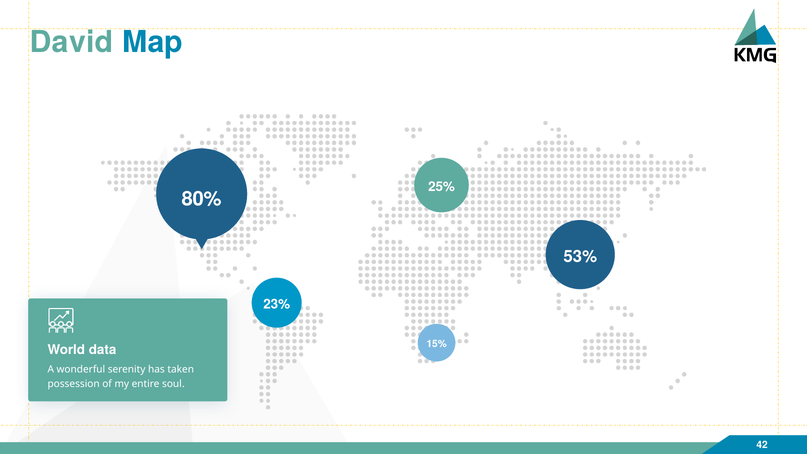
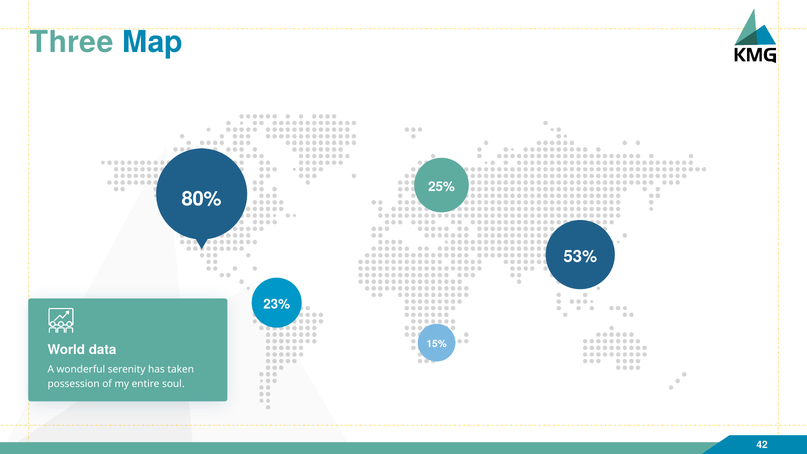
David: David -> Three (72, 42)
